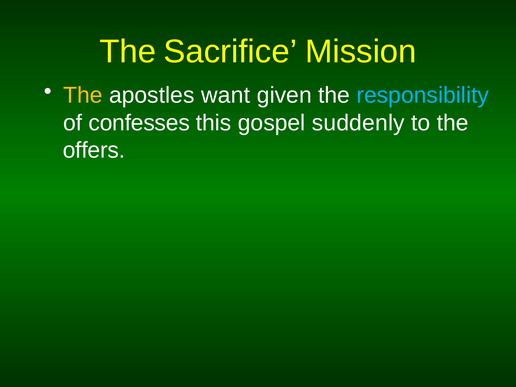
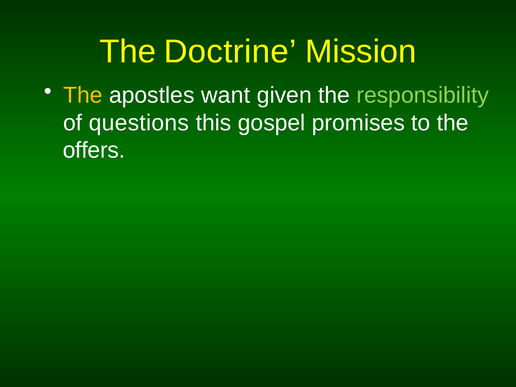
Sacrifice: Sacrifice -> Doctrine (230, 52)
responsibility colour: light blue -> light green (423, 95)
confesses: confesses -> questions (139, 123)
suddenly: suddenly -> promises (358, 123)
